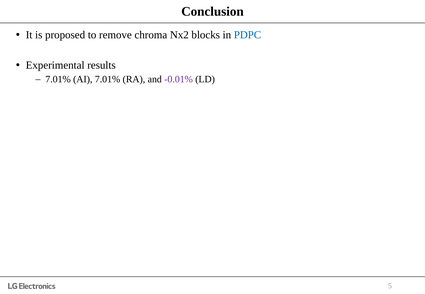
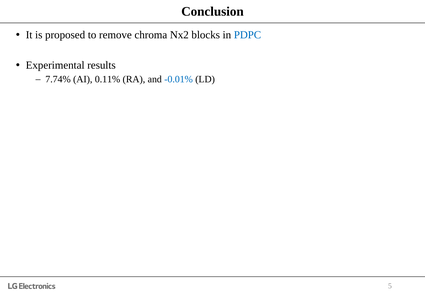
7.01%: 7.01% -> 7.74% (58, 79)
AI 7.01%: 7.01% -> 0.11% (108, 79)
-0.01% colour: purple -> blue (179, 79)
